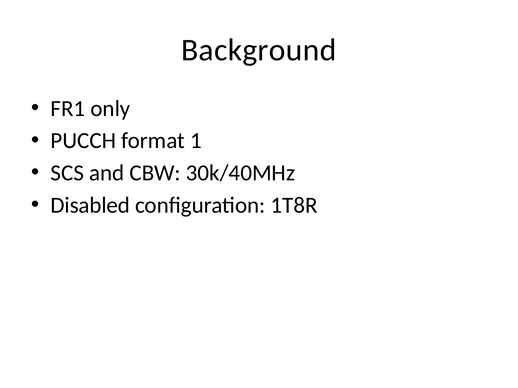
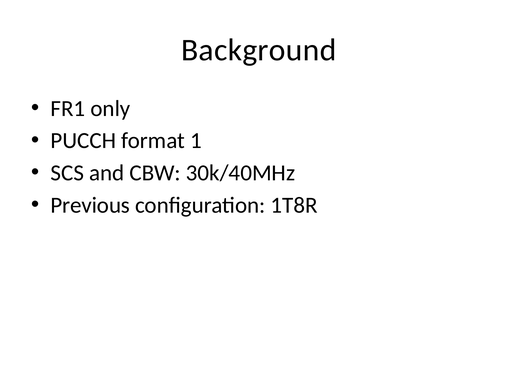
Disabled: Disabled -> Previous (90, 205)
